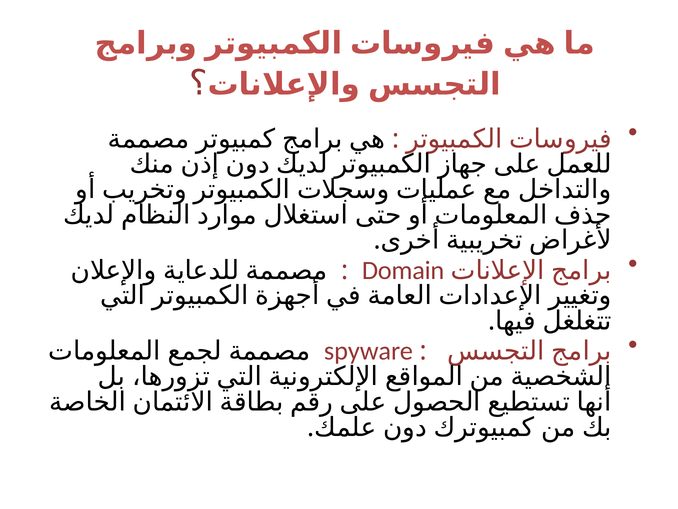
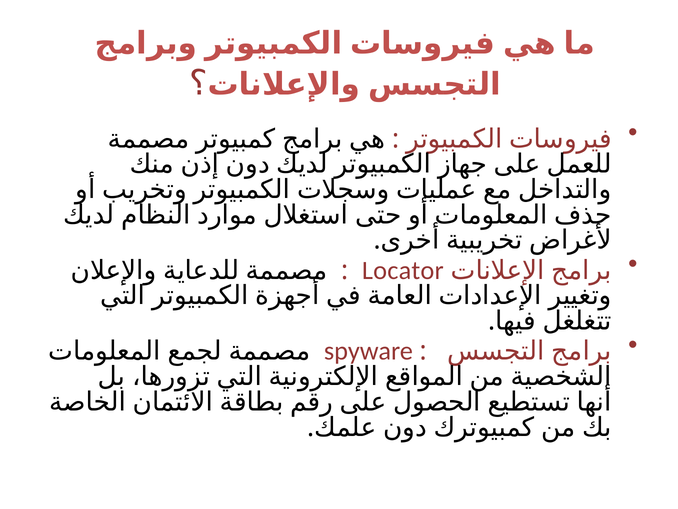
Domain: Domain -> Locator (403, 270)
